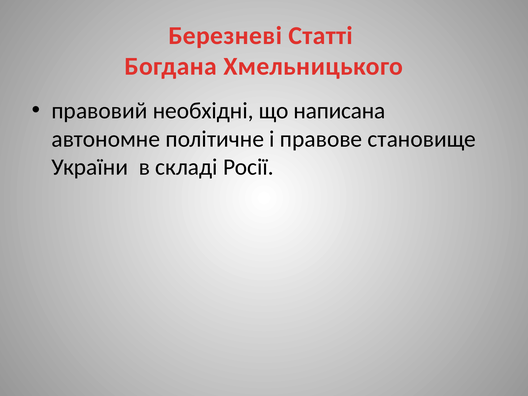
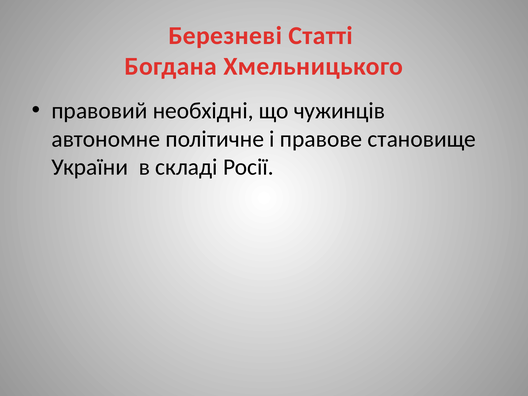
написана: написана -> чужинців (339, 111)
